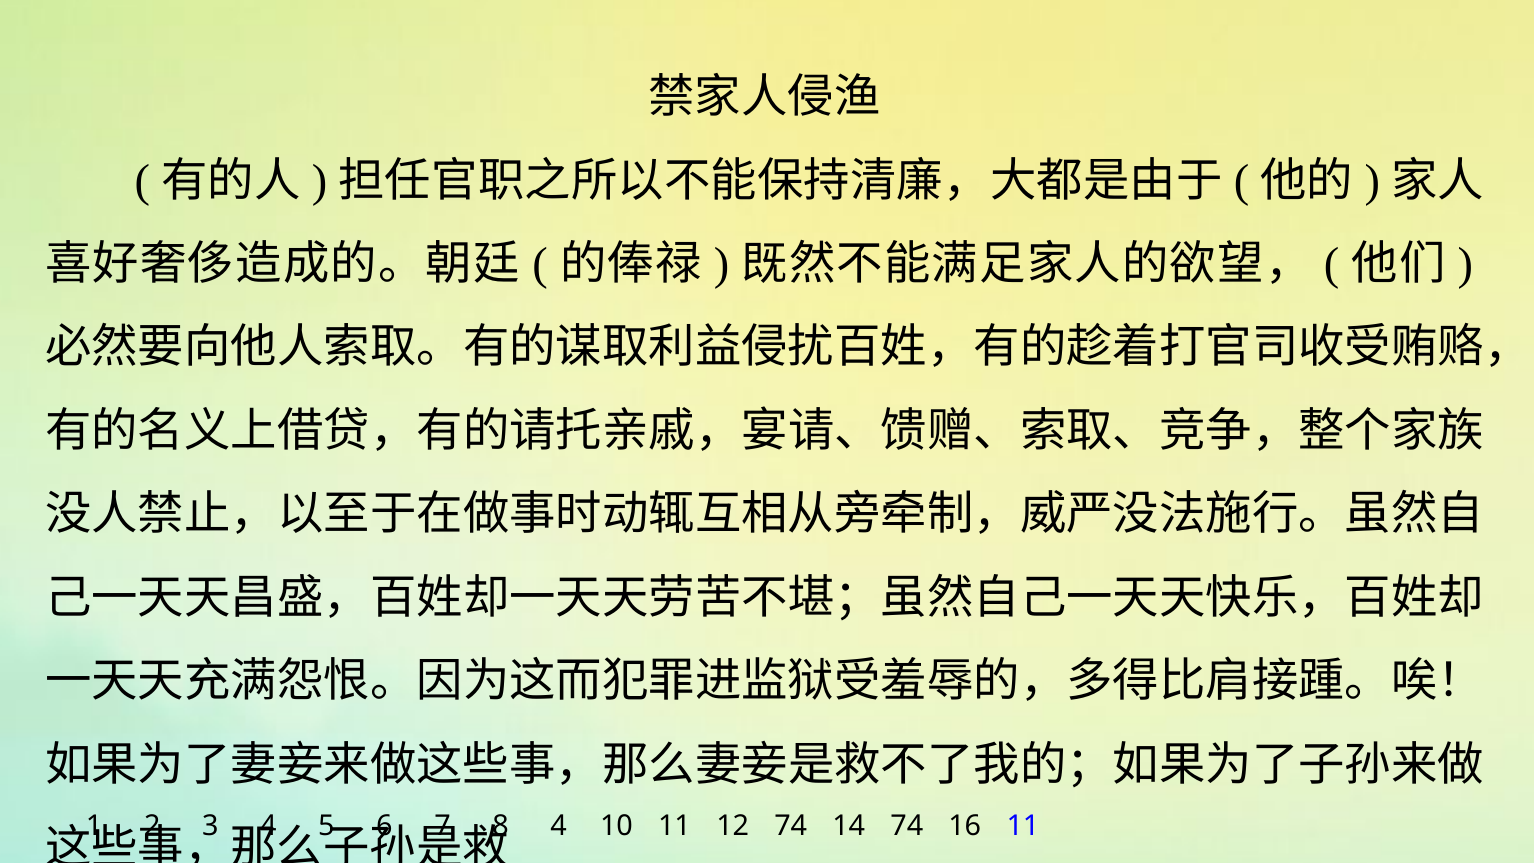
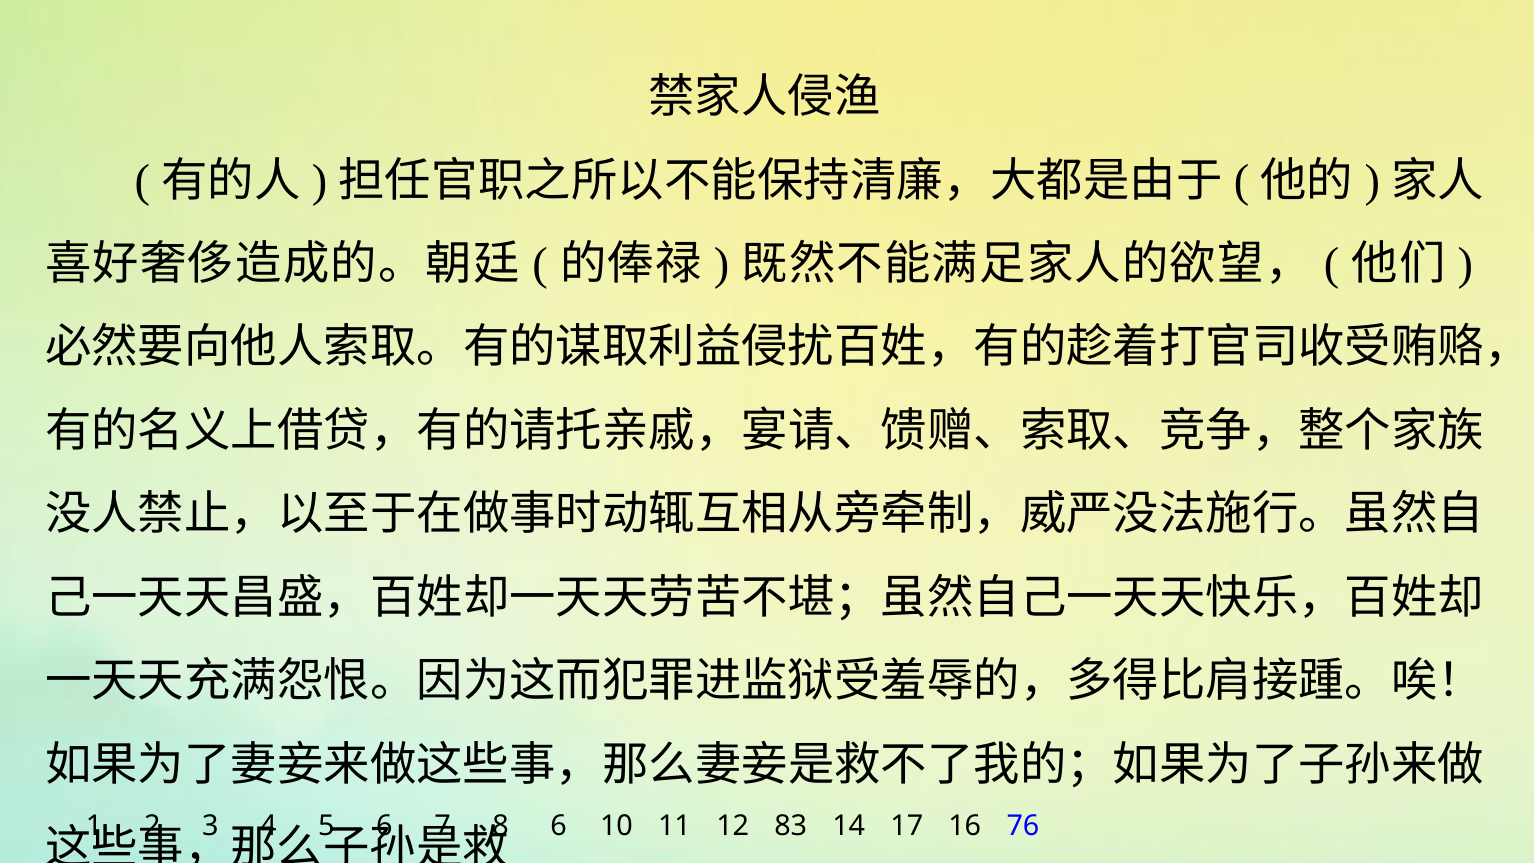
4: 4 -> 6 (559, 826)
12 74: 74 -> 83 (791, 826)
14 74: 74 -> 17 (907, 826)
16 11: 11 -> 76 (1023, 826)
